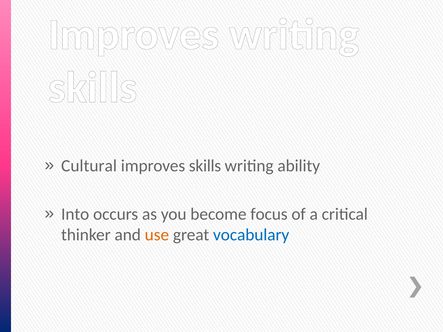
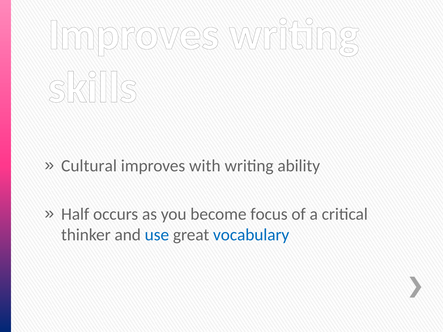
improves skills: skills -> with (205, 166)
Into: Into -> Half (75, 214)
use colour: orange -> blue (157, 235)
